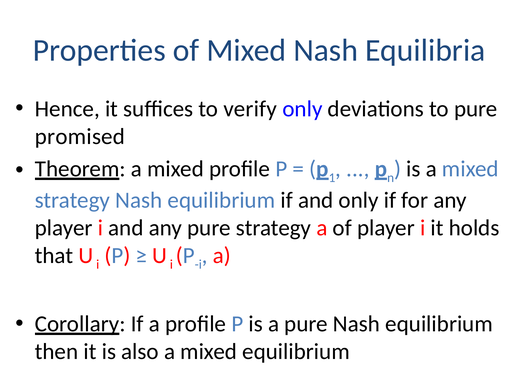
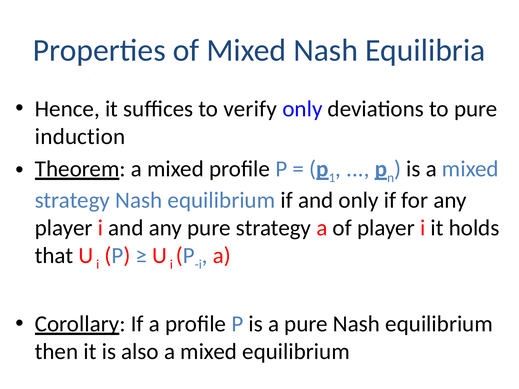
promised: promised -> induction (80, 137)
